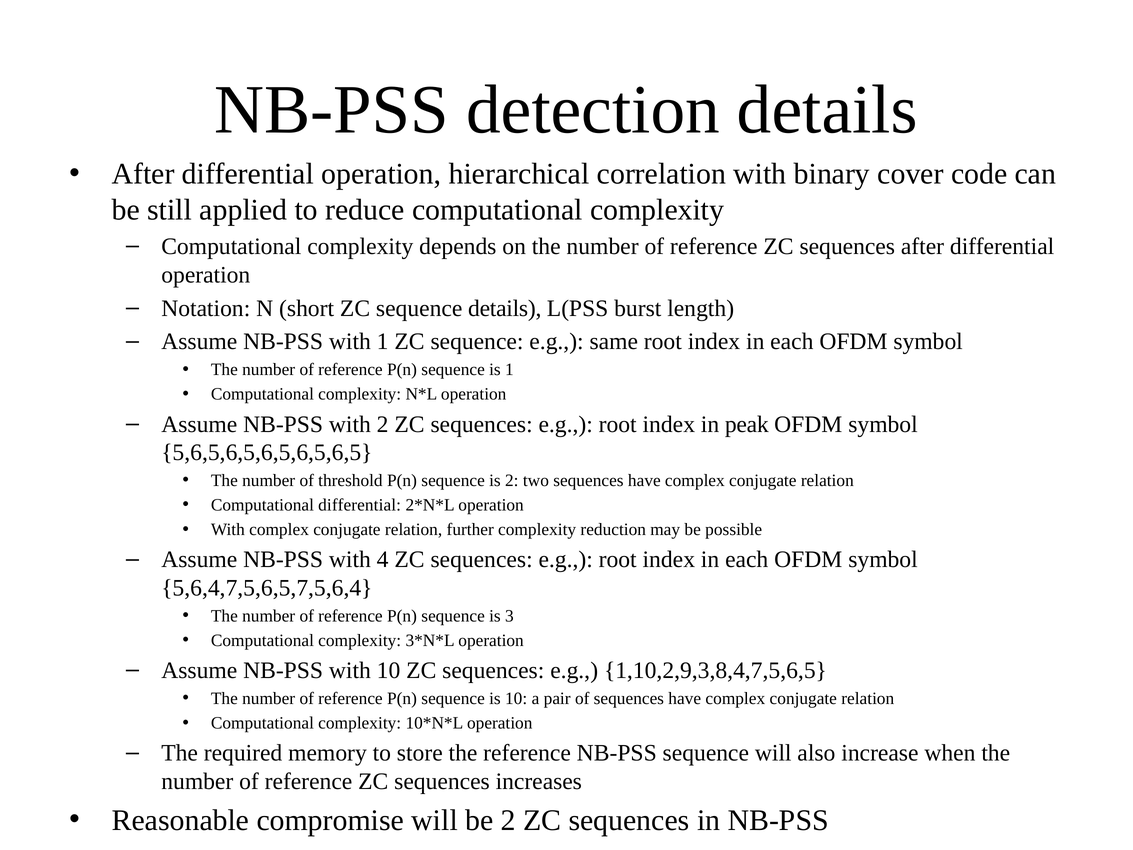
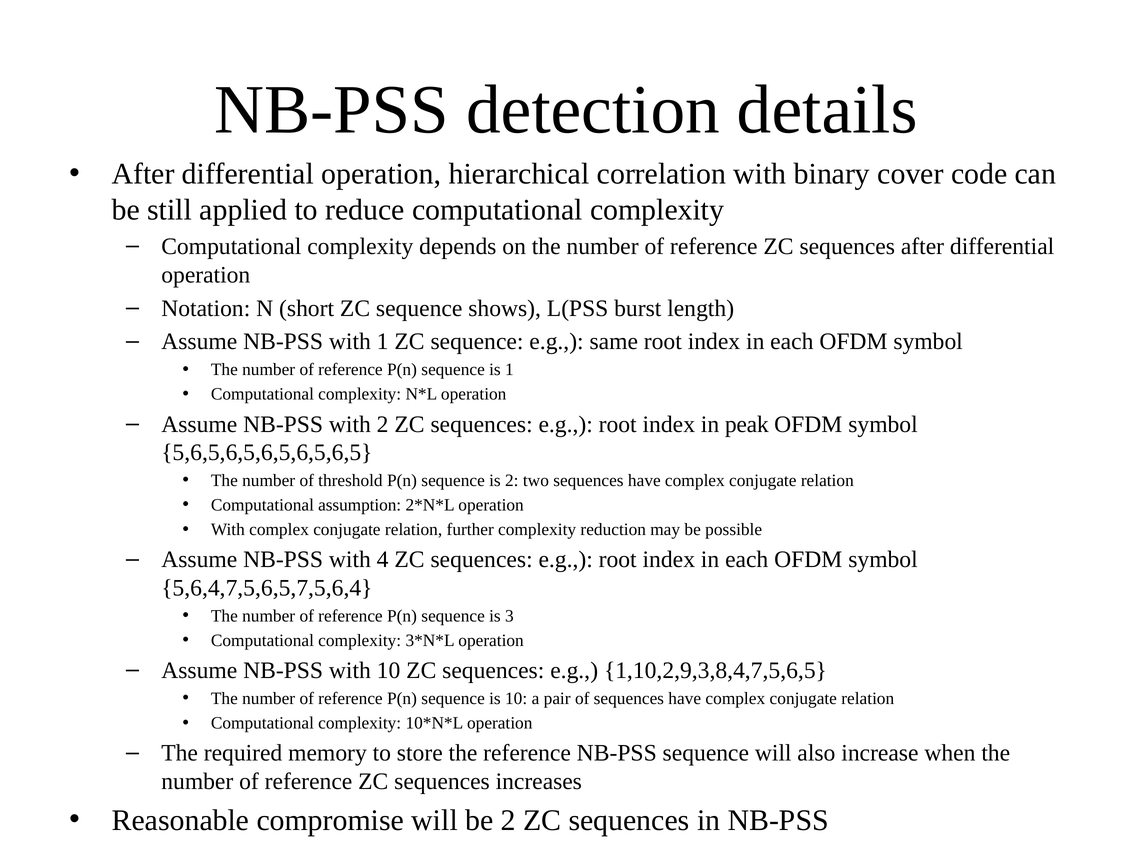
sequence details: details -> shows (505, 308)
Computational differential: differential -> assumption (360, 505)
